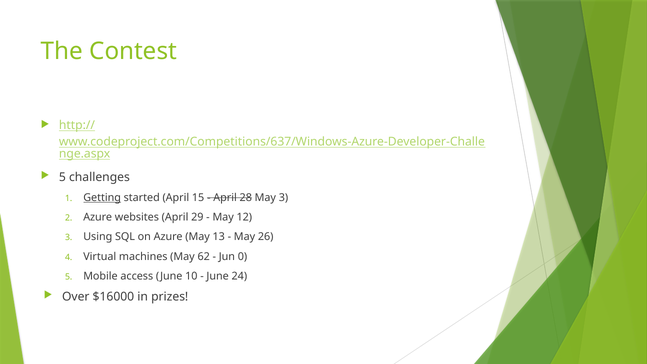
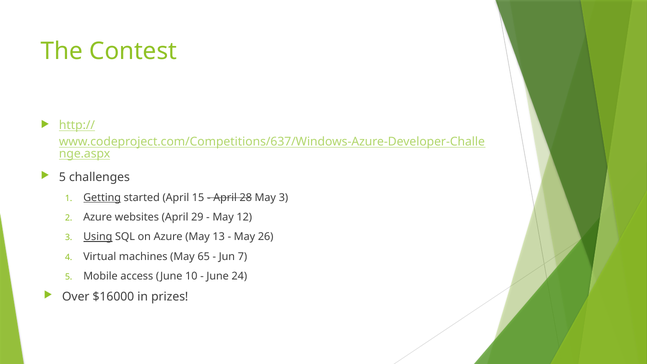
Using underline: none -> present (98, 237)
62: 62 -> 65 (204, 257)
0: 0 -> 7 (243, 257)
